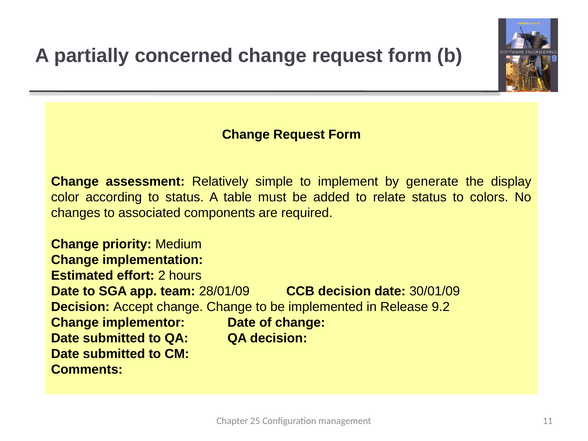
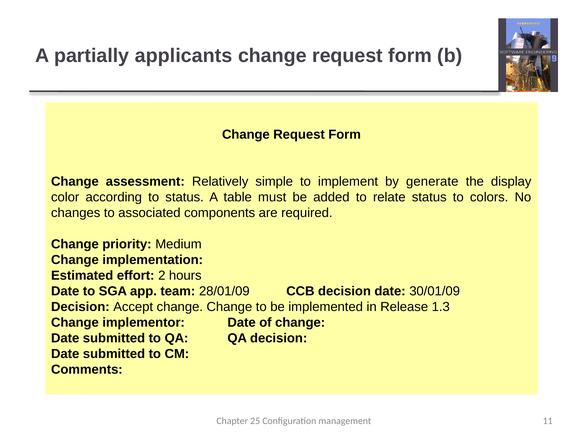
concerned: concerned -> applicants (184, 56)
9.2: 9.2 -> 1.3 (441, 307)
